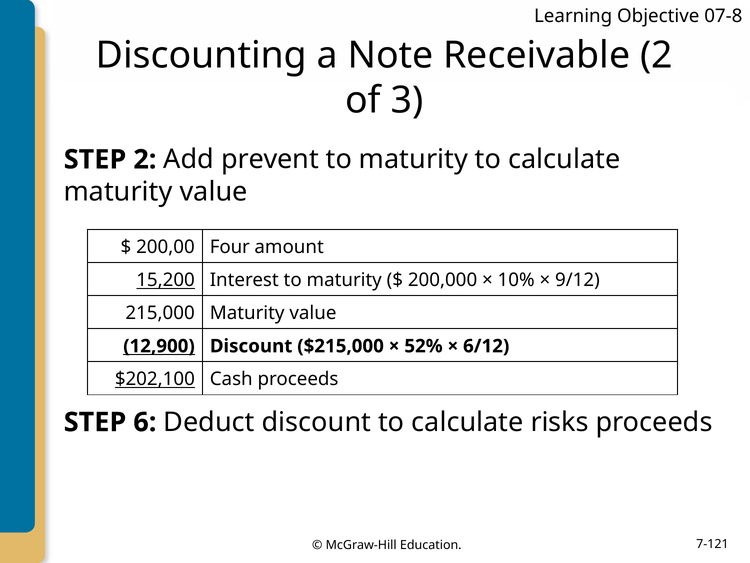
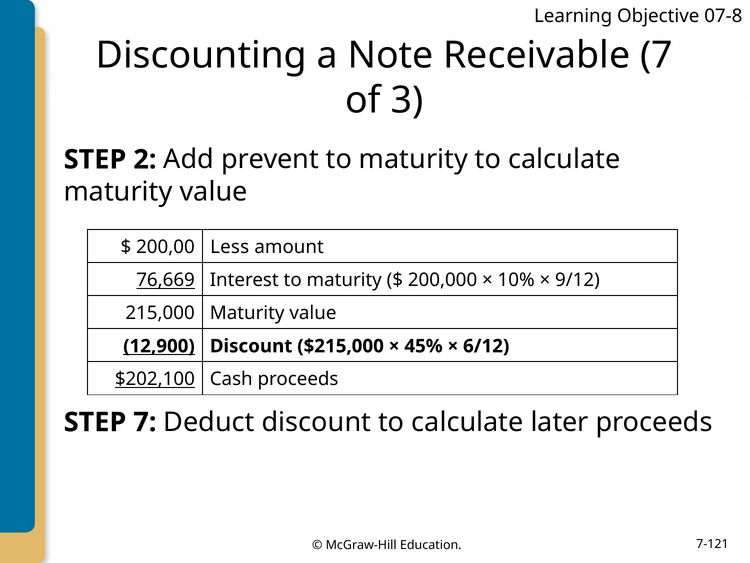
Receivable 2: 2 -> 7 (656, 55)
Four: Four -> Less (230, 247)
15,200: 15,200 -> 76,669 (166, 280)
52%: 52% -> 45% (423, 346)
STEP 6: 6 -> 7 (145, 422)
risks: risks -> later (560, 422)
